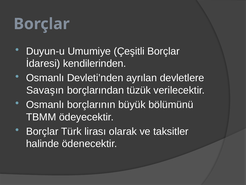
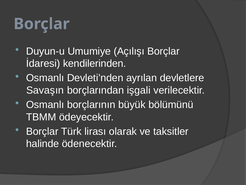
Çeşitli: Çeşitli -> Açılışı (129, 51)
tüzük: tüzük -> işgali (139, 90)
